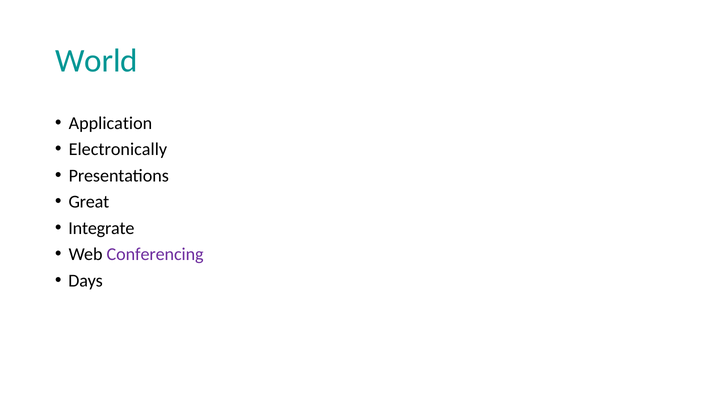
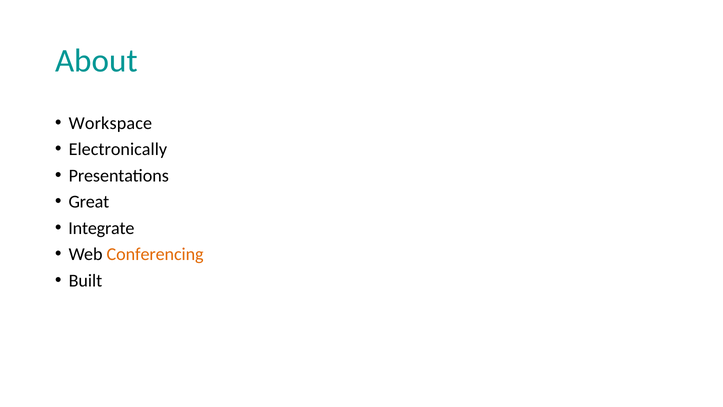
World: World -> About (96, 61)
Application: Application -> Workspace (110, 123)
Conferencing colour: purple -> orange (155, 254)
Days: Days -> Built (85, 280)
